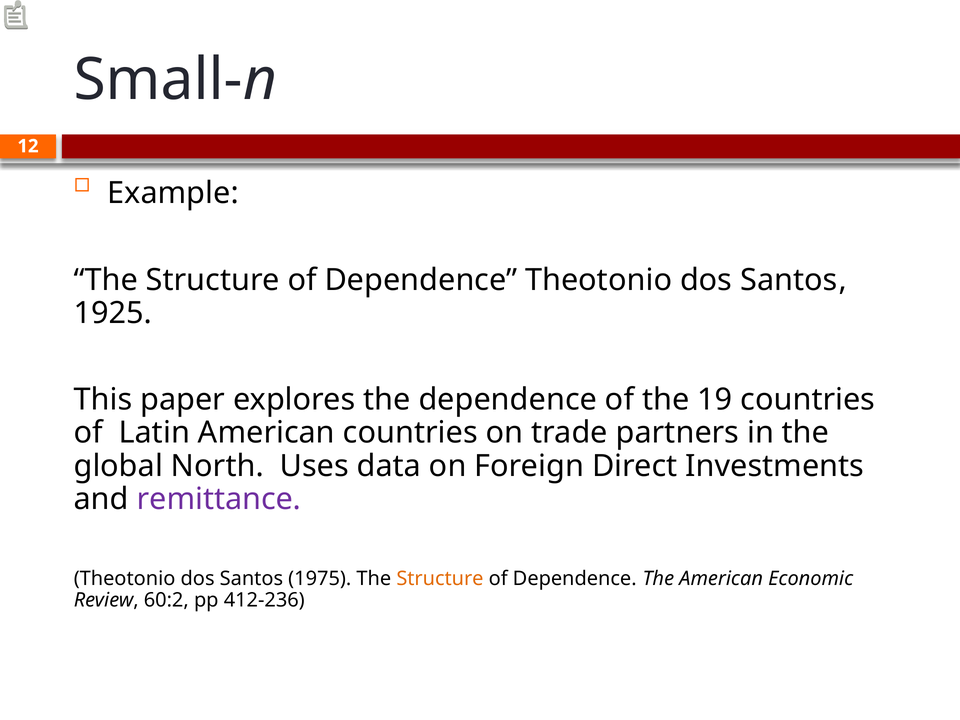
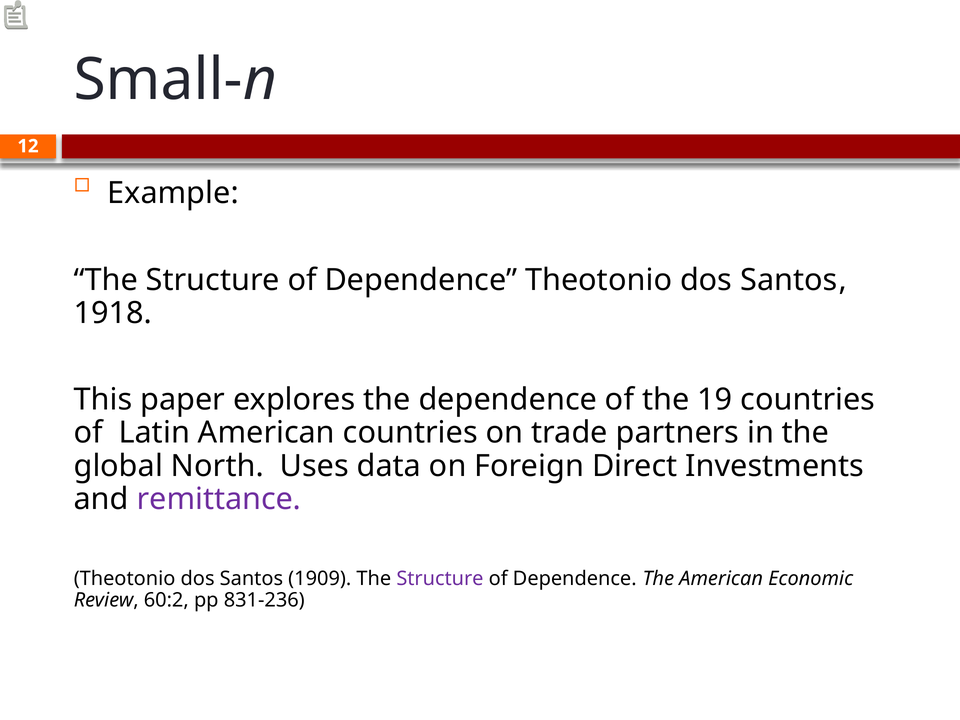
1925: 1925 -> 1918 (113, 313)
1975: 1975 -> 1909 (320, 579)
Structure colour: orange -> purple (440, 579)
412-236: 412-236 -> 831-236 (264, 600)
